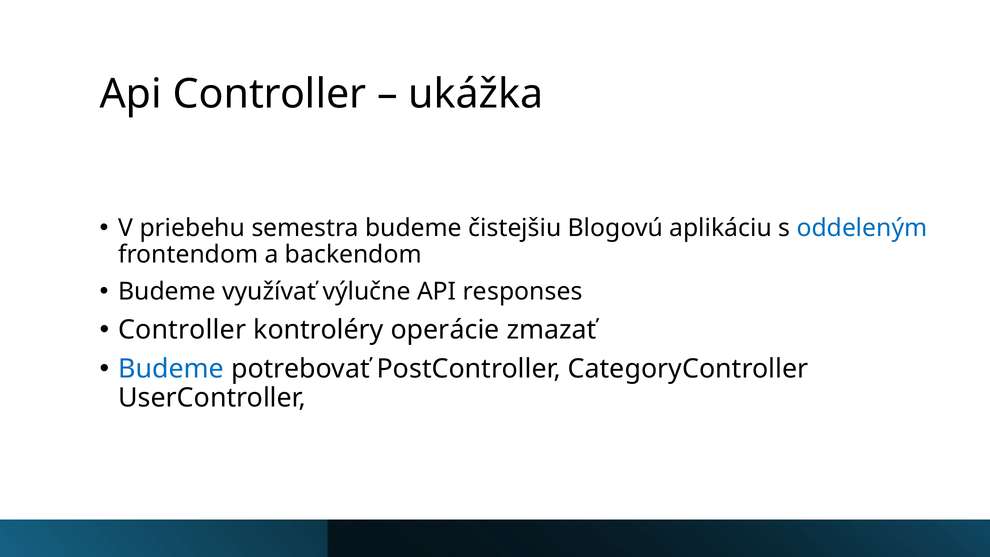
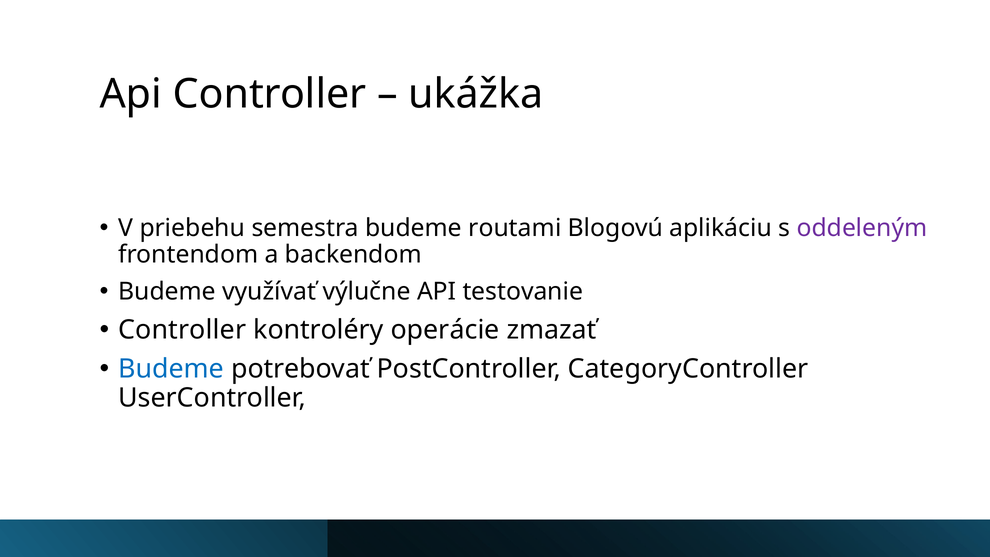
čistejšiu: čistejšiu -> routami (515, 228)
oddeleným colour: blue -> purple (862, 228)
responses: responses -> testovanie (523, 292)
